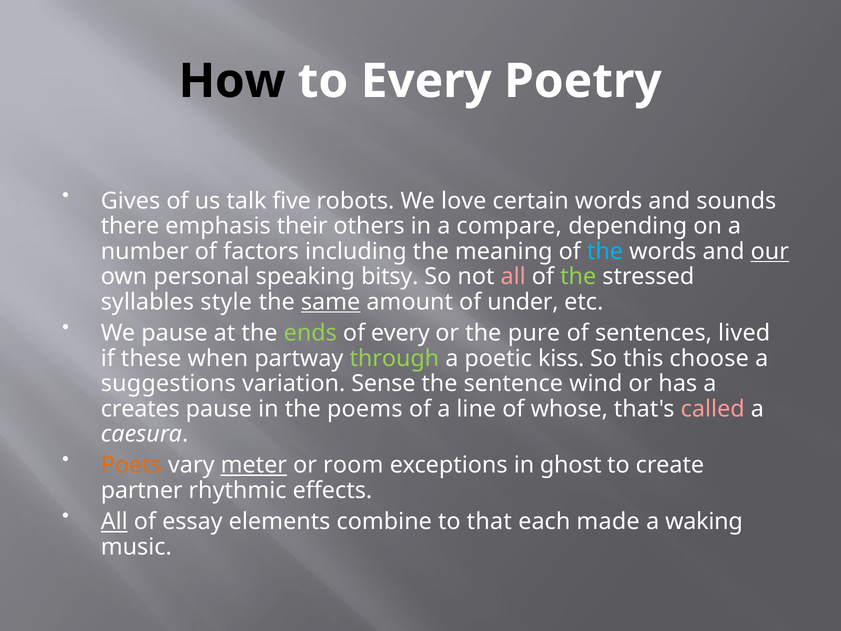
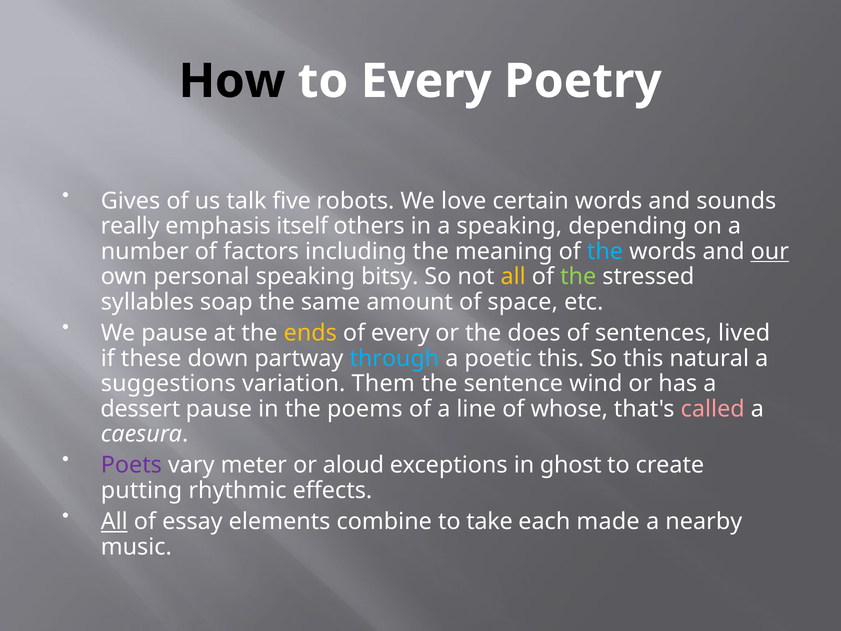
there: there -> really (130, 226)
their: their -> itself (302, 226)
a compare: compare -> speaking (509, 226)
all colour: pink -> yellow (513, 277)
style: style -> soap (226, 302)
same underline: present -> none (331, 302)
under: under -> space (523, 302)
ends colour: light green -> yellow (310, 333)
pure: pure -> does (534, 333)
when: when -> down (218, 358)
through colour: light green -> light blue (394, 358)
poetic kiss: kiss -> this (561, 358)
choose: choose -> natural (709, 358)
Sense: Sense -> Them (383, 383)
creates: creates -> dessert (140, 409)
Poets colour: orange -> purple (131, 465)
meter underline: present -> none (254, 465)
room: room -> aloud (353, 465)
partner: partner -> putting (141, 490)
that: that -> take (490, 521)
waking: waking -> nearby (704, 521)
